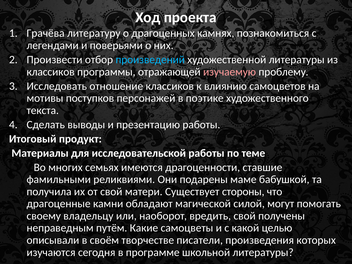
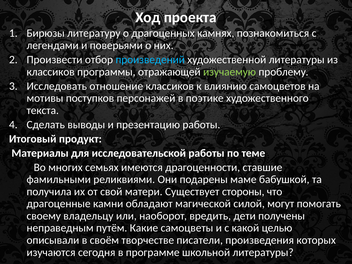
Грачёва: Грачёва -> Бирюзы (46, 33)
изучаемую colour: pink -> light green (230, 72)
вредить свой: свой -> дети (245, 216)
